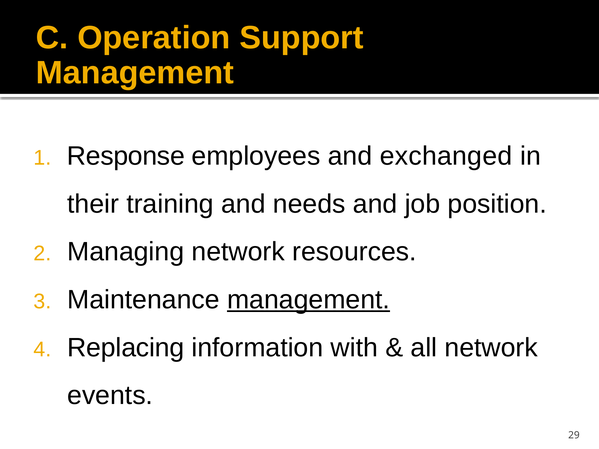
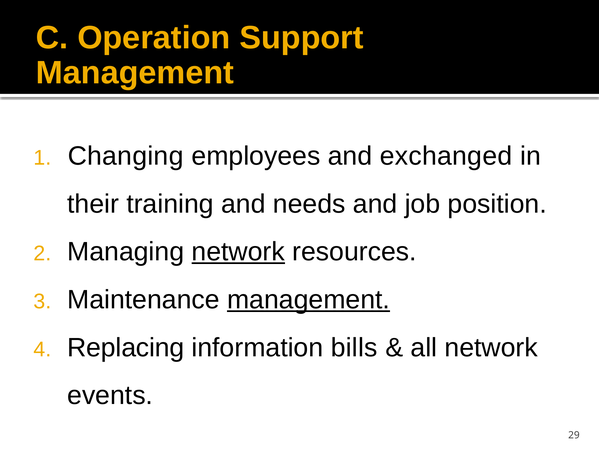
Response: Response -> Changing (126, 156)
network underline: none -> present (238, 252)
with: with -> bills (354, 348)
